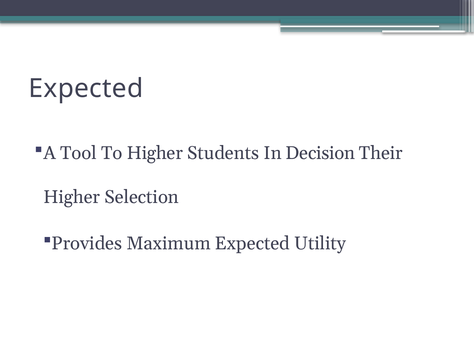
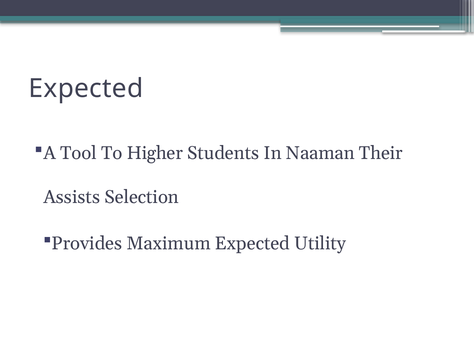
Decision: Decision -> Naaman (320, 153)
Higher: Higher -> Assists (72, 197)
